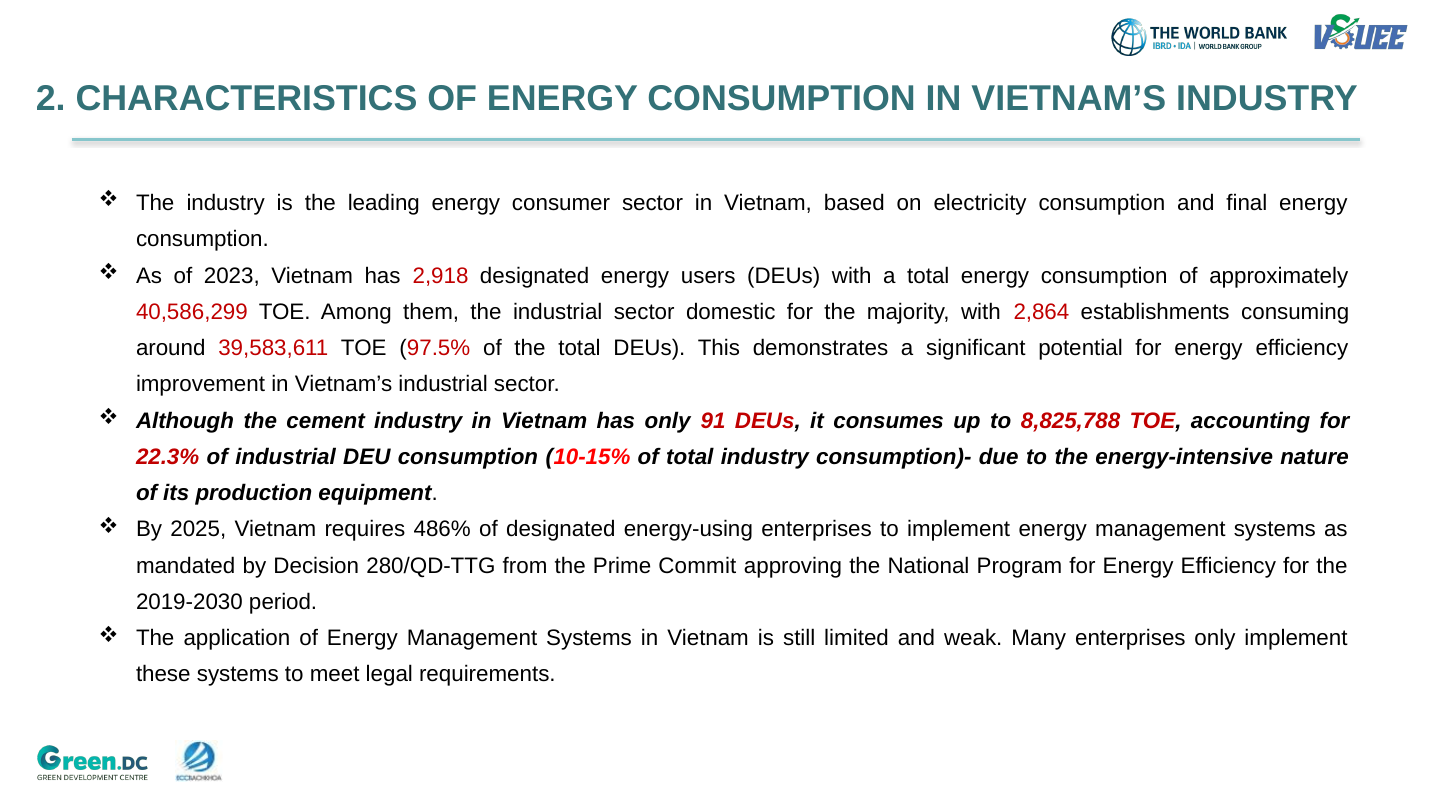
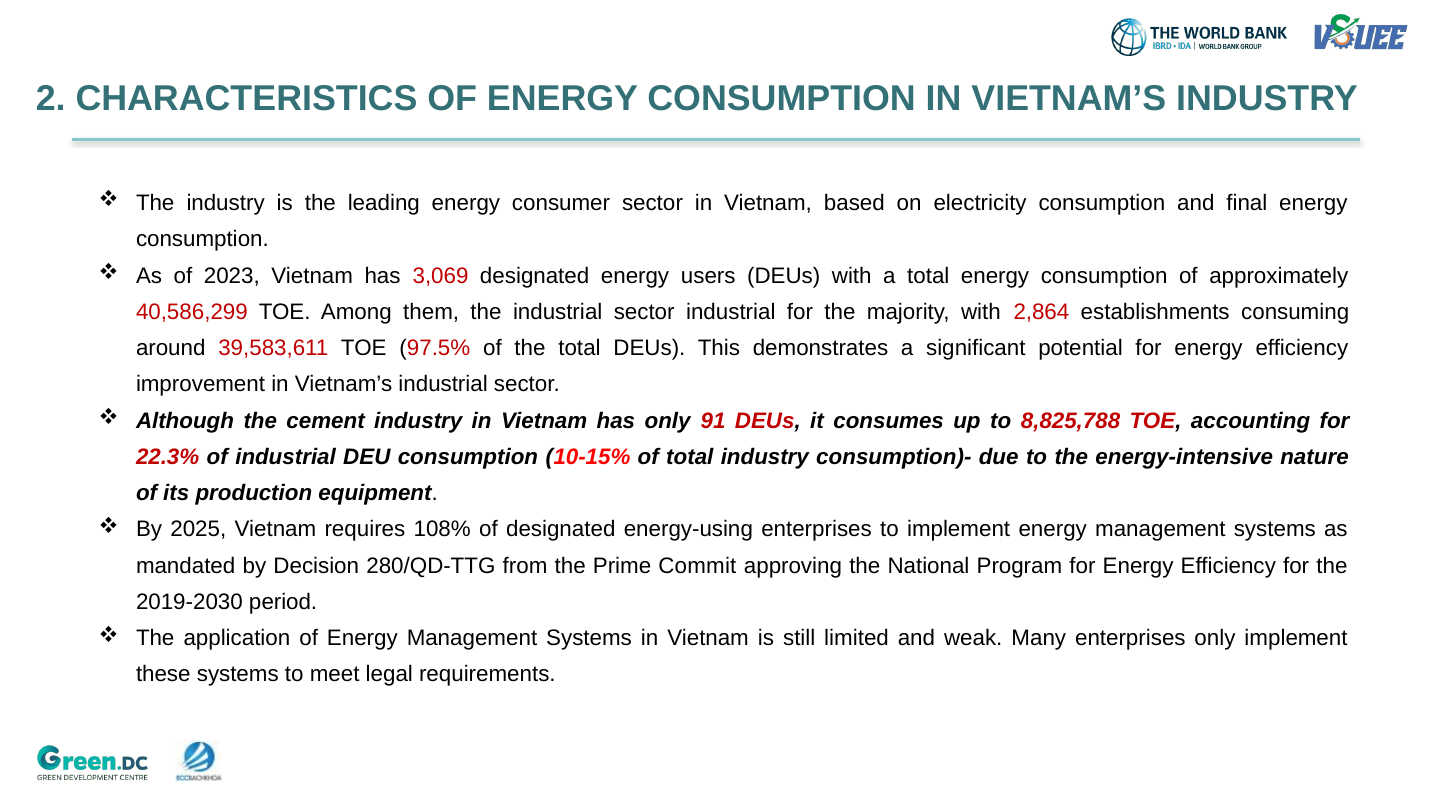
2,918: 2,918 -> 3,069 (441, 276)
sector domestic: domestic -> industrial (731, 312)
486%: 486% -> 108% (442, 529)
